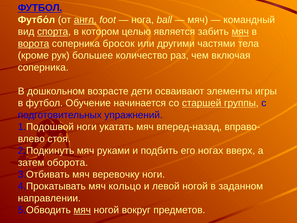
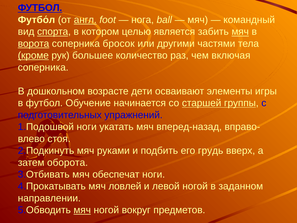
кроме underline: none -> present (33, 55)
ногах: ногах -> грудь (211, 150)
веревочку: веревочку -> обеспечат (116, 174)
кольцо: кольцо -> ловлей (125, 186)
